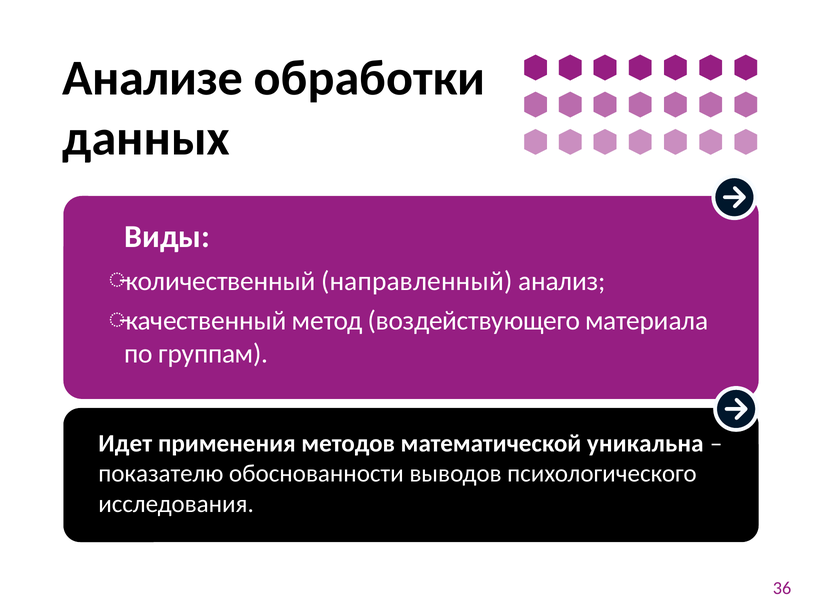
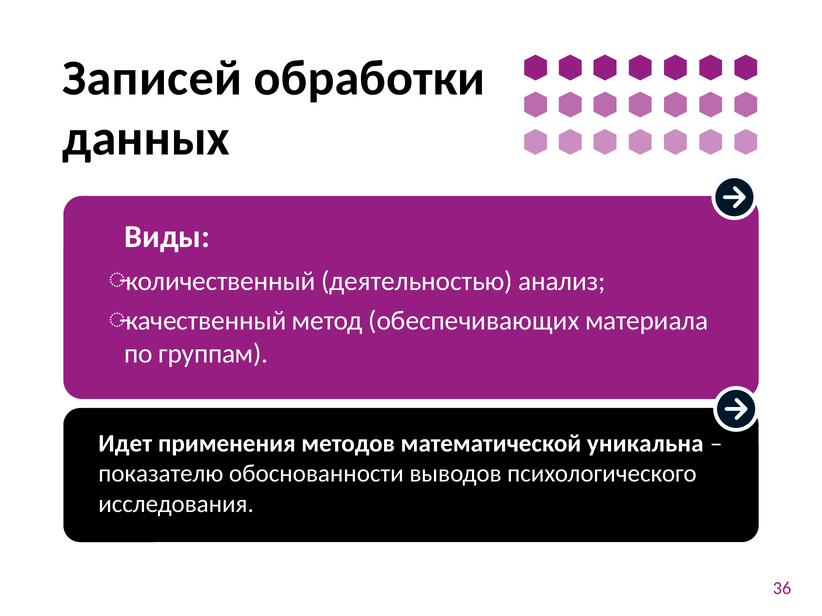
Анализе: Анализе -> Записей (152, 78)
направленный: направленный -> деятельностью (417, 281)
воздействующего: воздействующего -> обеспечивающих (474, 321)
